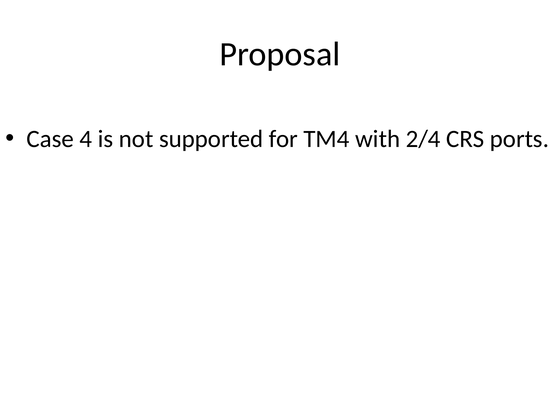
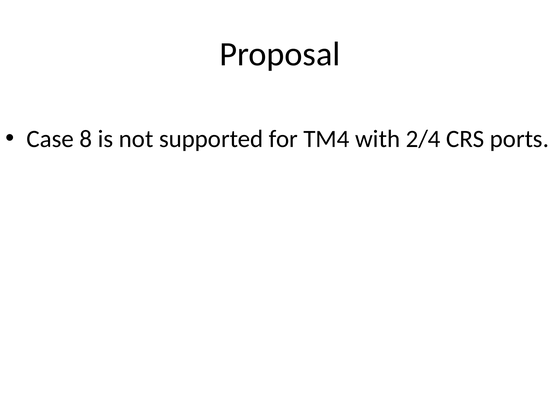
4: 4 -> 8 (86, 139)
